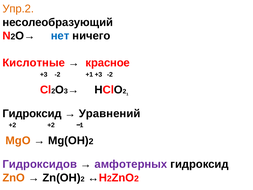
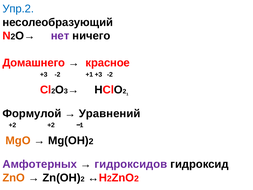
Упр.2 colour: orange -> blue (18, 9)
нет colour: blue -> purple (60, 36)
Кислотные: Кислотные -> Домашнего (34, 63)
Гидроксид: Гидроксид -> Формулой (32, 113)
Гидроксидов: Гидроксидов -> Амфотерных (40, 164)
амфотерных: амфотерных -> гидроксидов (131, 164)
